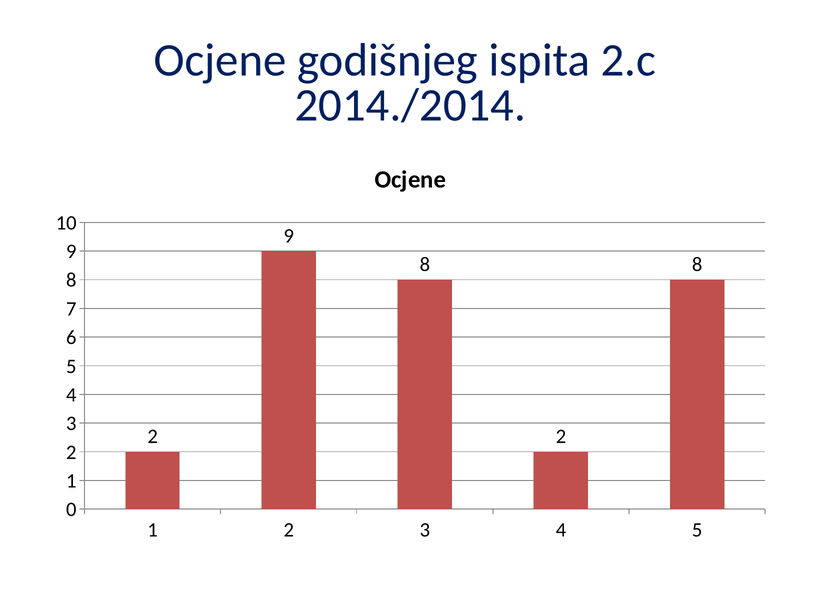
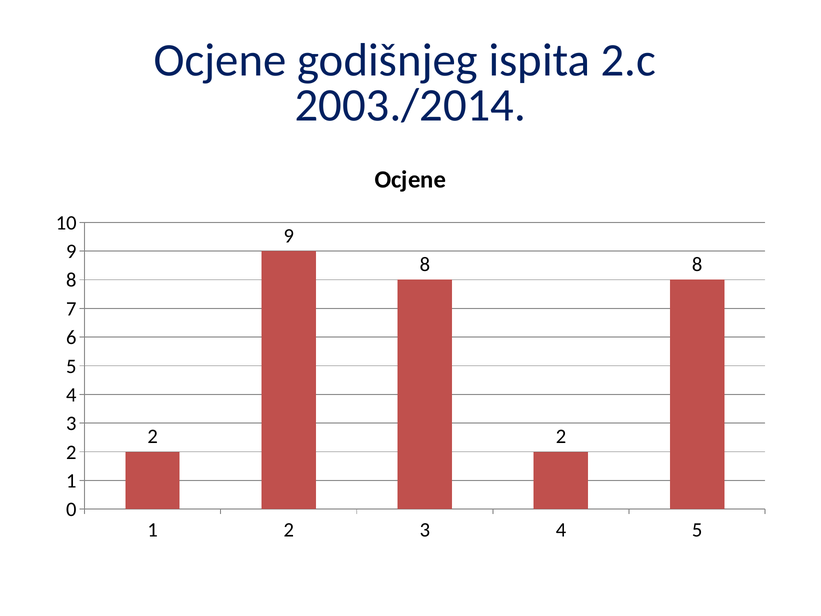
2014./2014: 2014./2014 -> 2003./2014 (410, 105)
